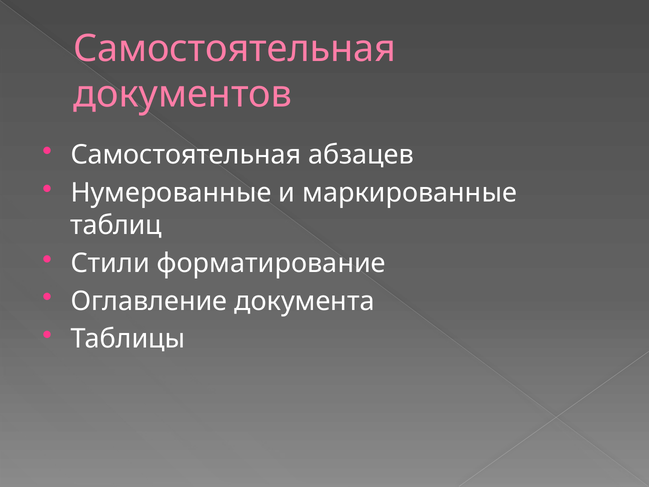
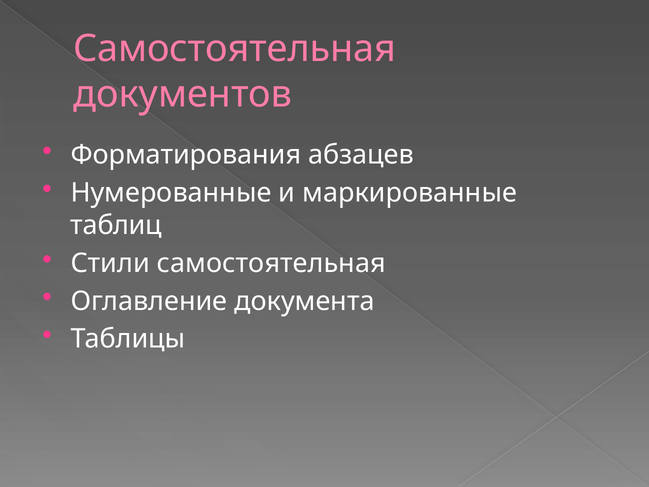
Самостоятельная: Самостоятельная -> Форматирования (186, 155)
Стили форматирование: форматирование -> самостоятельная (271, 263)
